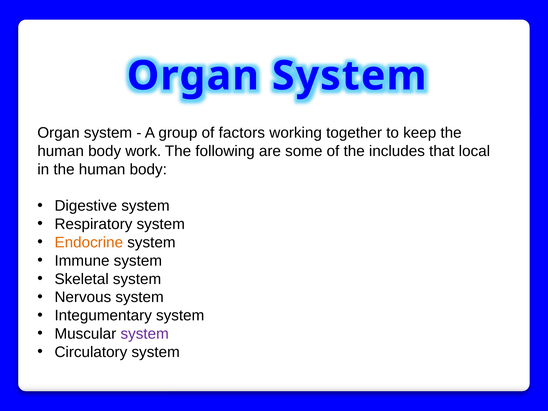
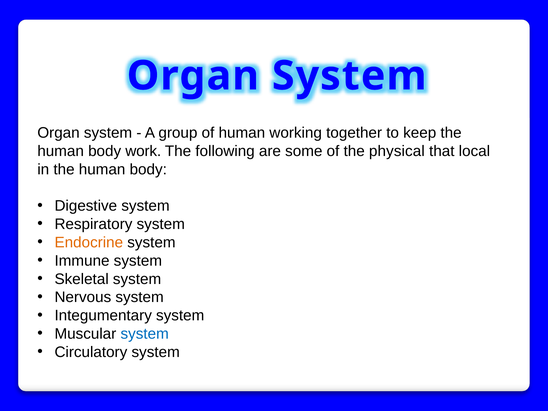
of factors: factors -> human (242, 133)
includes: includes -> physical (397, 151)
system colour: purple -> blue (145, 334)
